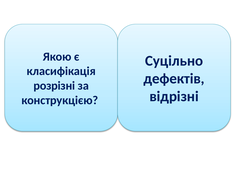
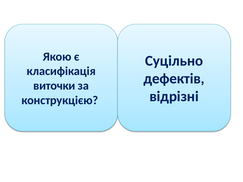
розрізні: розрізні -> виточки (54, 86)
